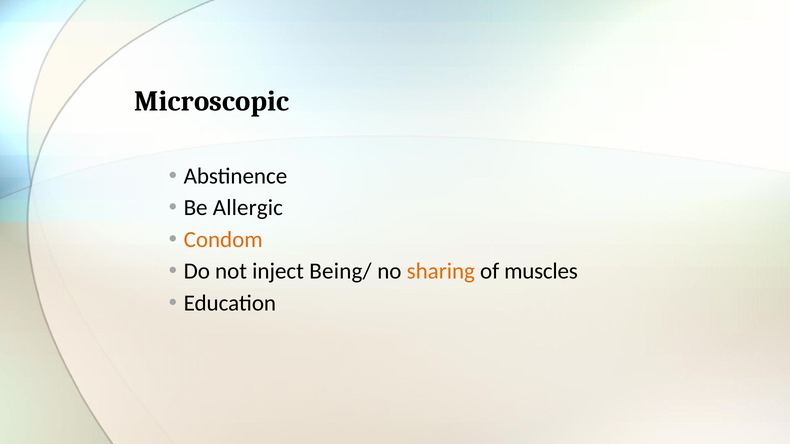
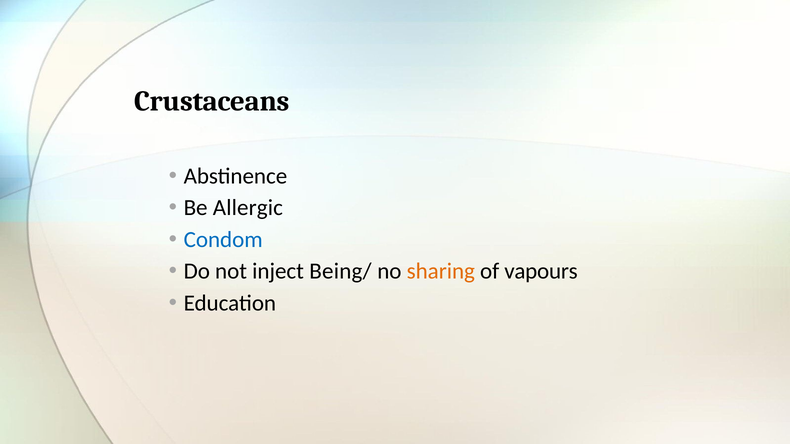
Microscopic: Microscopic -> Crustaceans (212, 101)
Condom colour: orange -> blue (223, 240)
muscles: muscles -> vapours (541, 271)
